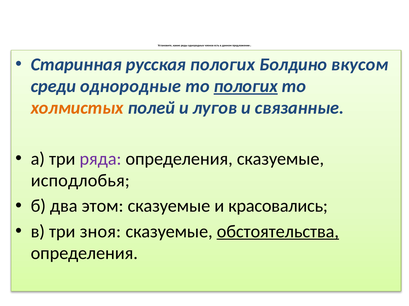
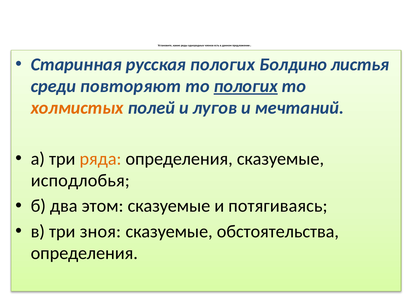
вкусом: вкусом -> листья (360, 65)
однородные: однородные -> повторяют (131, 86)
связанные: связанные -> мечтаний (299, 108)
ряда colour: purple -> orange (100, 159)
красовались: красовались -> потягиваясь (278, 206)
обстоятельства underline: present -> none (278, 232)
